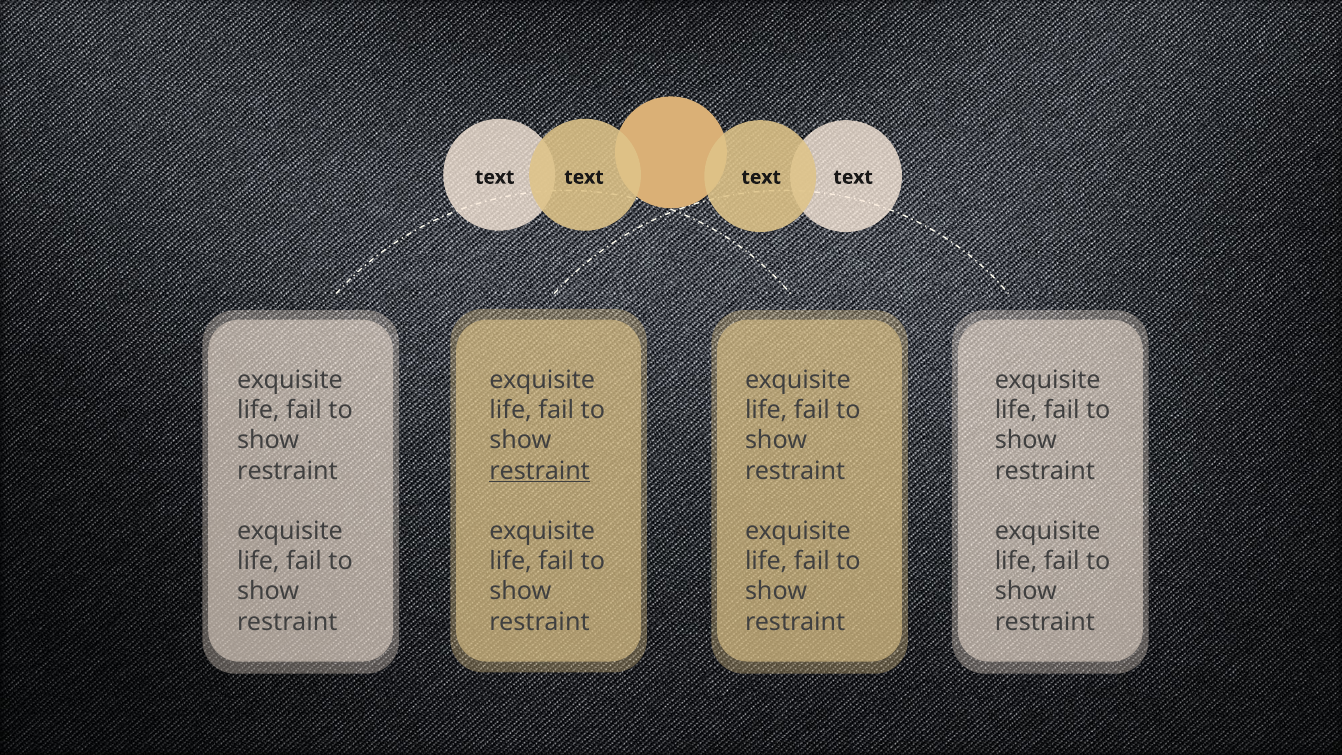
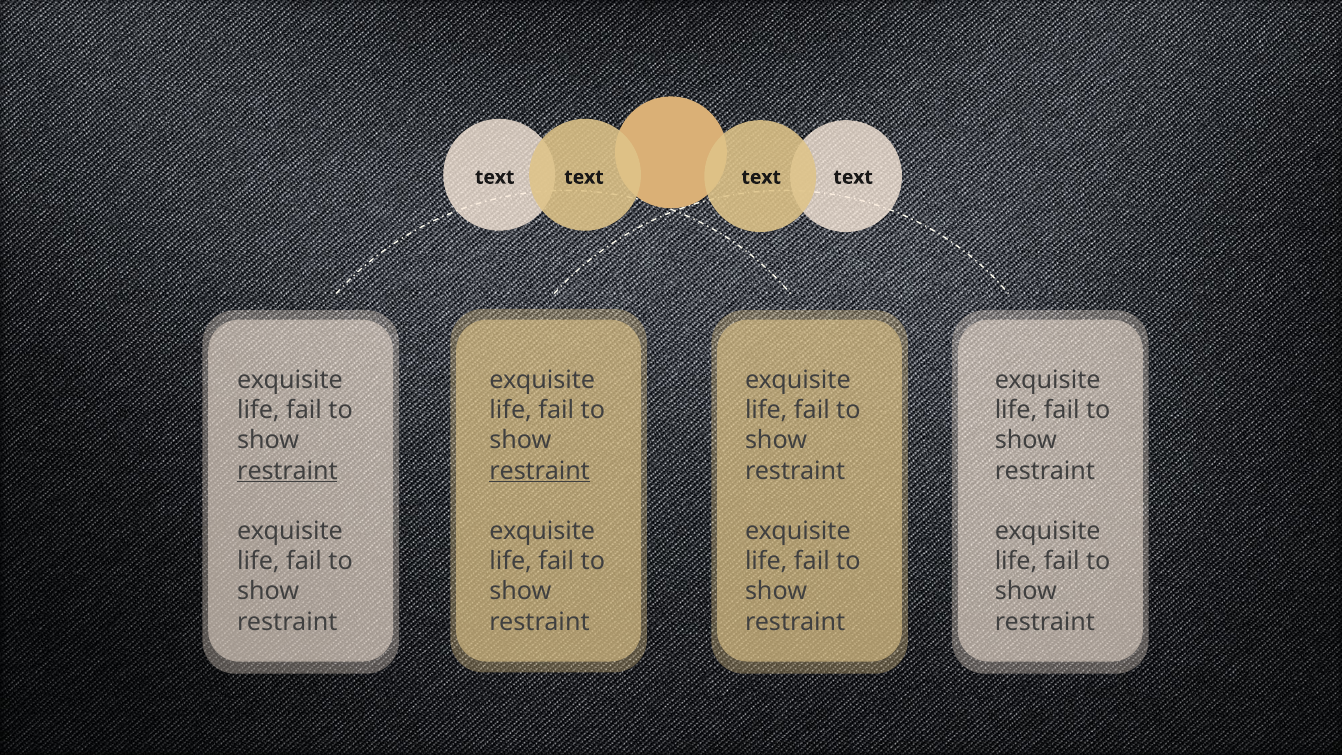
restraint underline: none -> present (287, 471)
